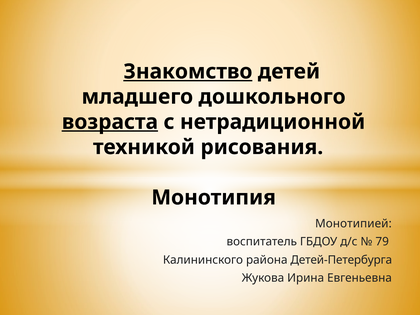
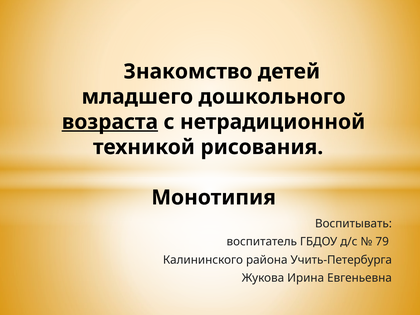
Знакомство underline: present -> none (188, 72)
Монотипией: Монотипией -> Воспитывать (353, 224)
Детей-Петербурга: Детей-Петербурга -> Учить-Петербурга (341, 260)
